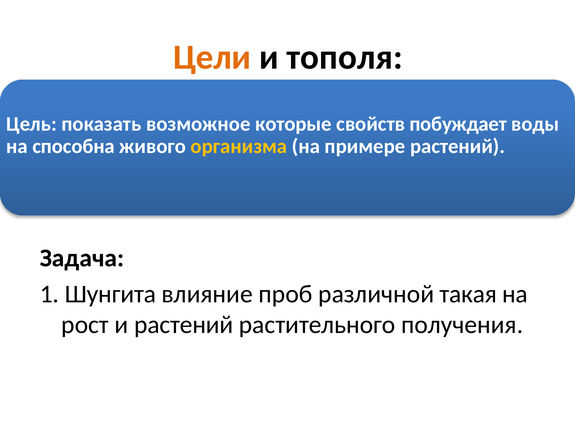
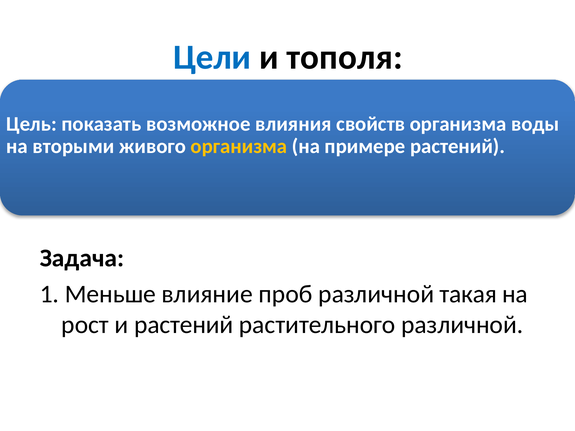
Цели colour: orange -> blue (212, 57)
которые: которые -> влияния (293, 124)
побуждает: побуждает -> организма (458, 124)
способна: способна -> вторыми (73, 146)
Шунгита: Шунгита -> Меньше (110, 294)
растительного получения: получения -> различной (462, 325)
